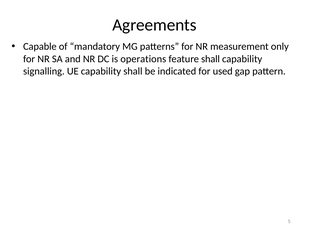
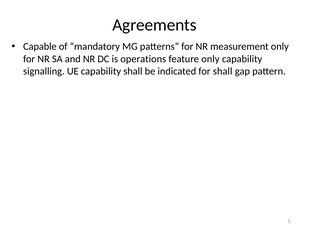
feature shall: shall -> only (210, 59)
for used: used -> shall (223, 71)
